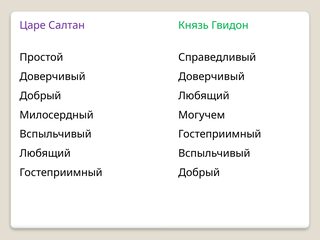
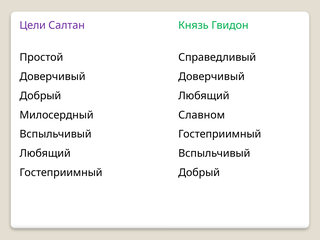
Царе: Царе -> Цели (33, 25)
Могучем: Могучем -> Славном (202, 115)
